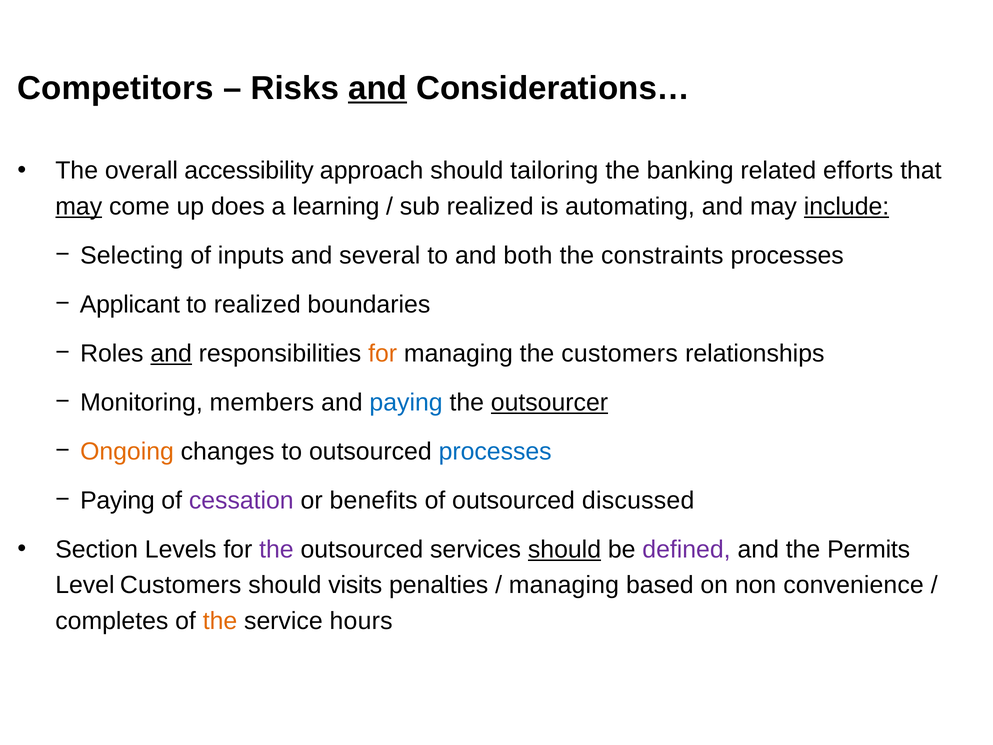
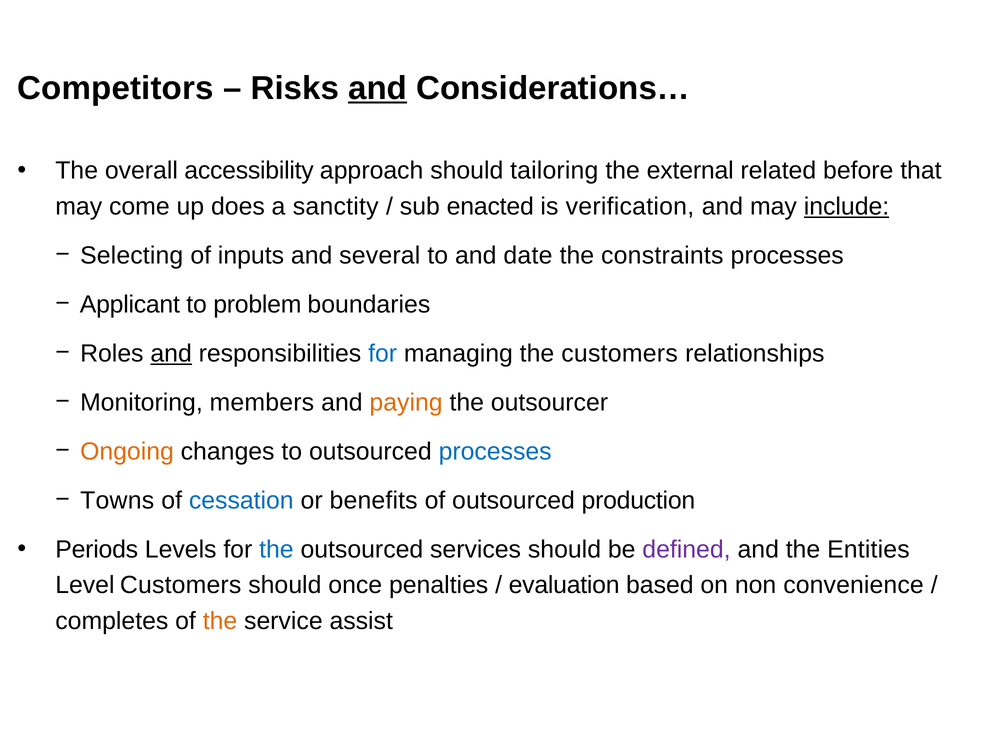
banking: banking -> external (690, 171)
efforts: efforts -> before (858, 171)
may underline: present -> none (79, 206)
learning: learning -> sanctity (336, 206)
sub realized: realized -> enacted (490, 206)
automating: automating -> verification (630, 206)
both: both -> date (528, 255)
to realized: realized -> problem (257, 304)
for colour: orange -> blue (383, 353)
paying colour: blue -> orange (406, 402)
outsourcer underline: present -> none (549, 402)
Paying: Paying -> Towns (117, 500)
cessation colour: purple -> blue (241, 500)
discussed: discussed -> production (638, 500)
Section: Section -> Periods (97, 549)
the colour: purple -> blue (276, 549)
should underline: present -> none (564, 549)
Permits: Permits -> Entities (868, 549)
visits: visits -> once (355, 585)
managing: managing -> evaluation (564, 585)
hours: hours -> assist (361, 621)
